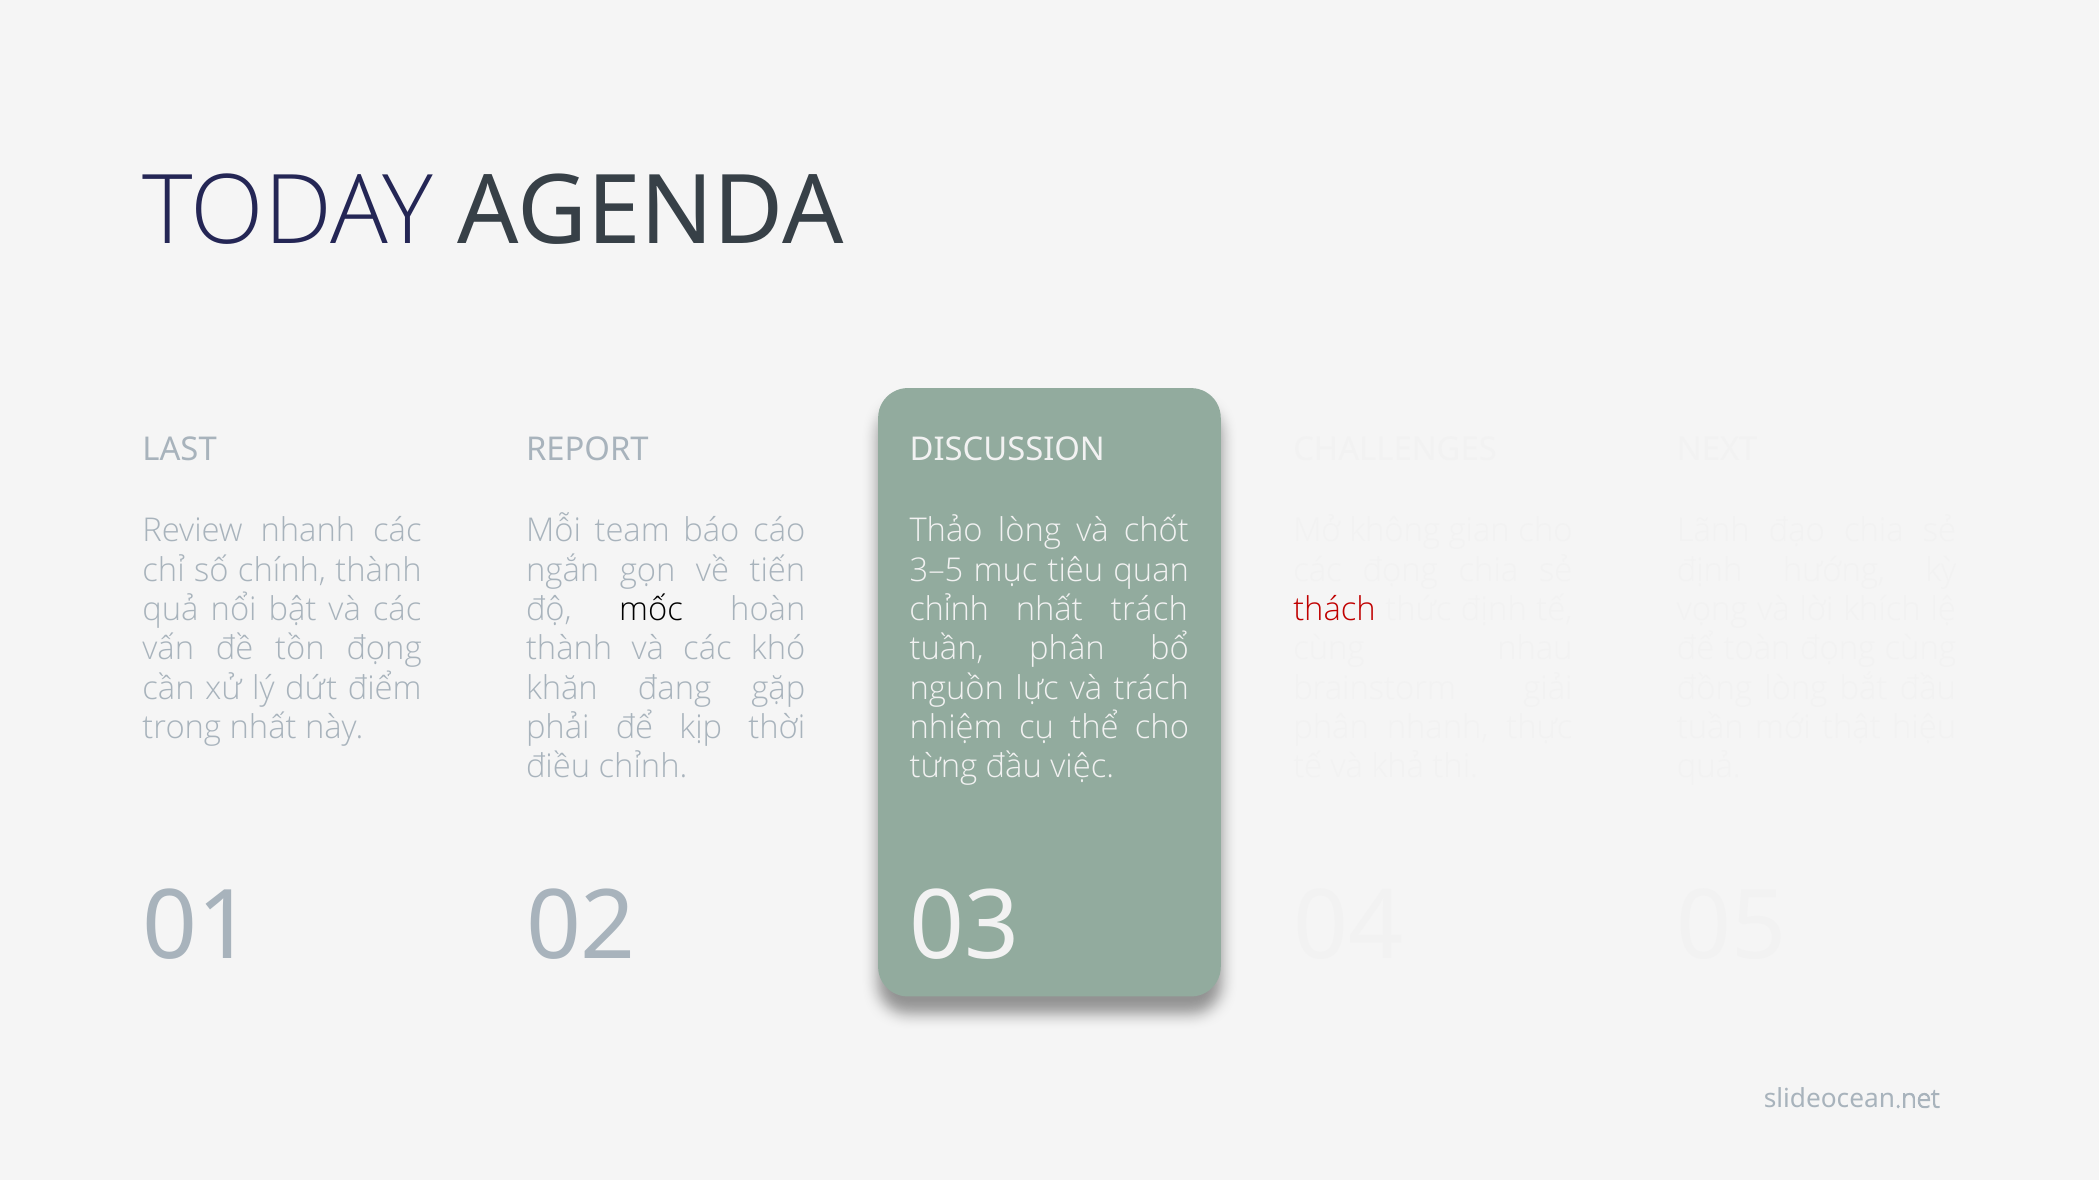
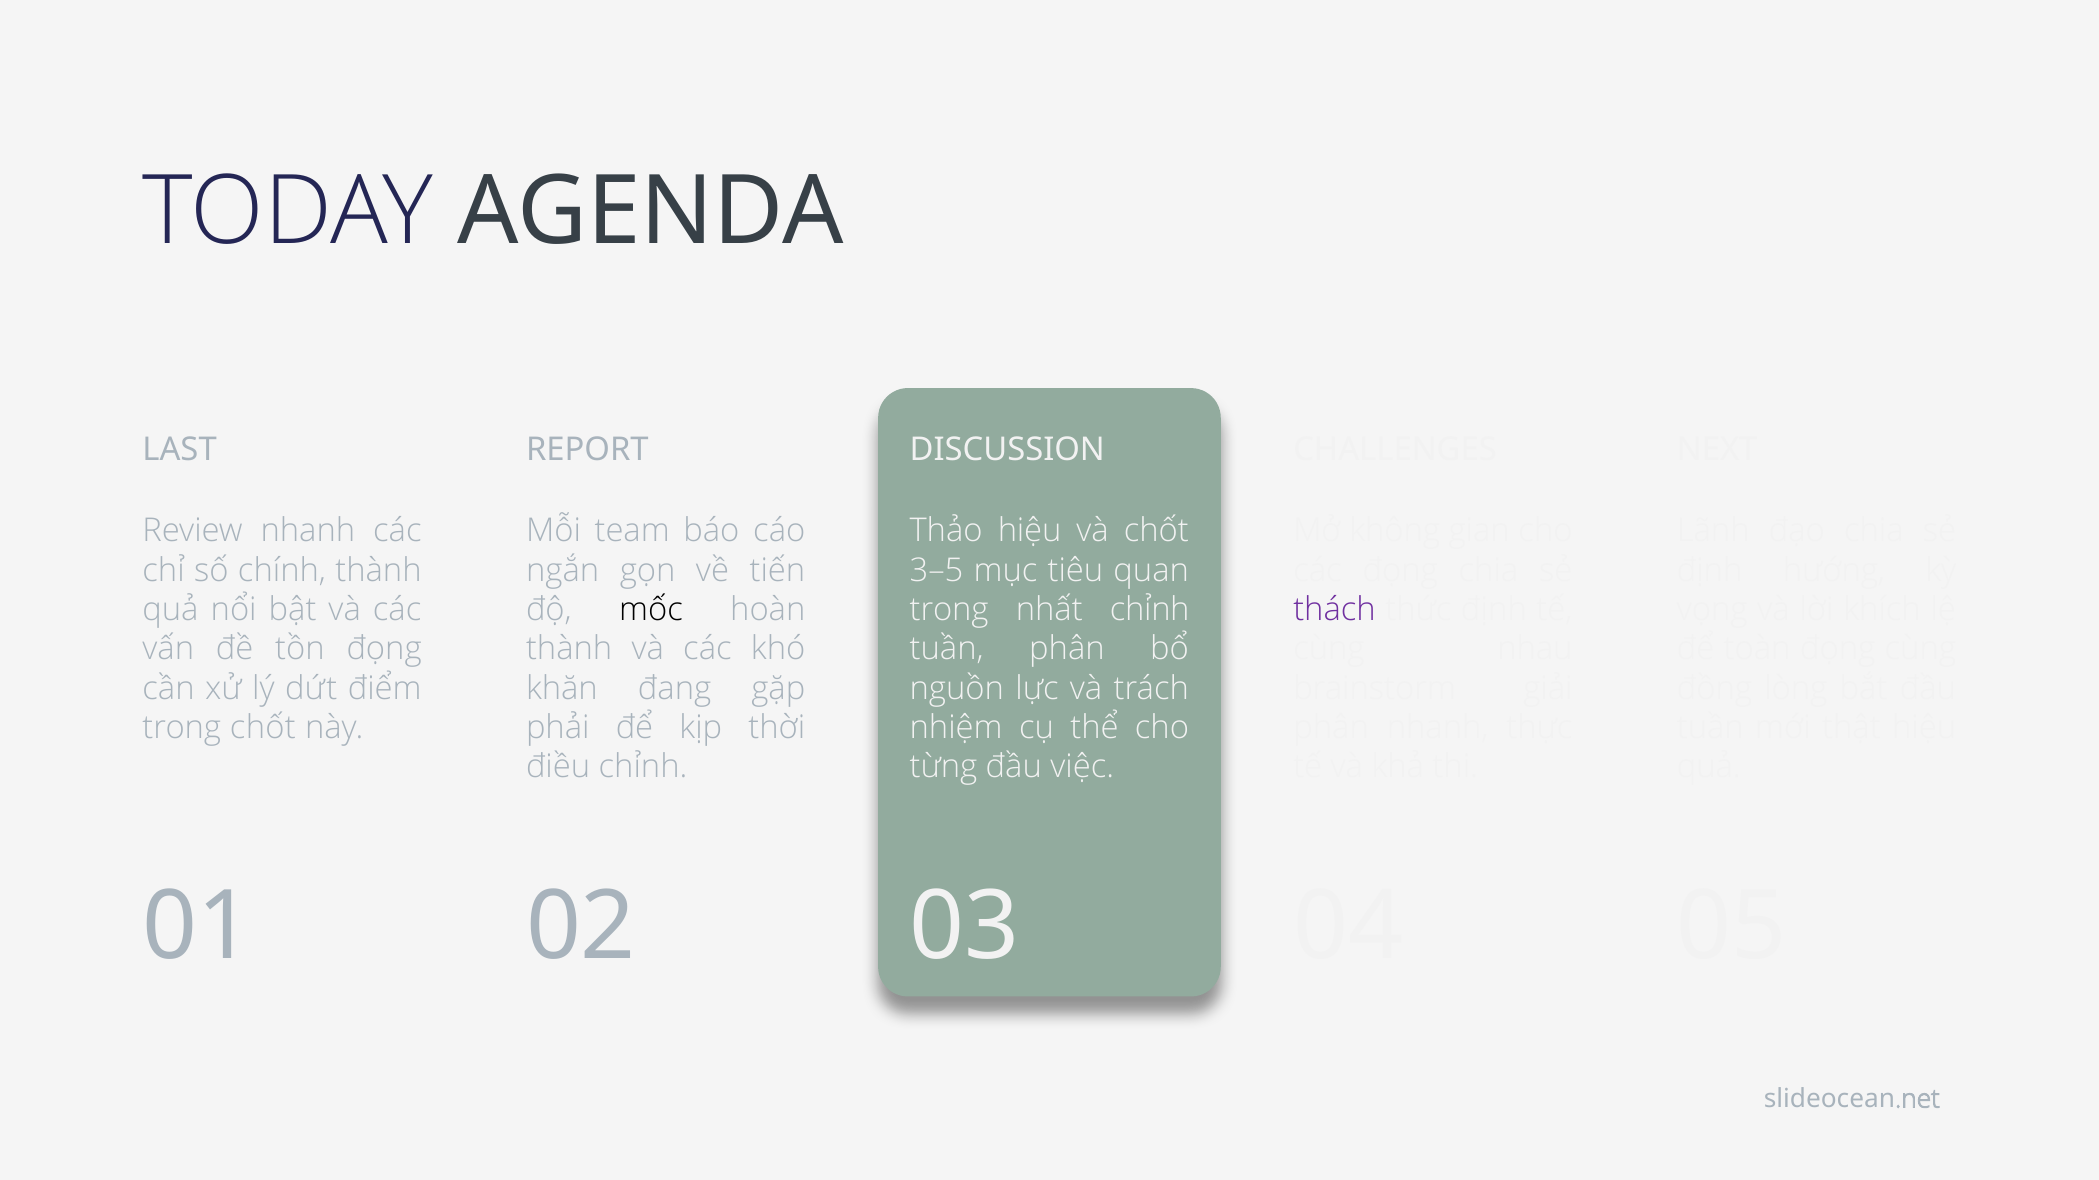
Thảo lòng: lòng -> hiệu (1030, 531)
chỉnh: chỉnh -> trong (949, 610)
nhất trách: trách -> chỉnh (1150, 610)
thách colour: red -> purple (1335, 610)
trong nhất: nhất -> chốt (263, 728)
